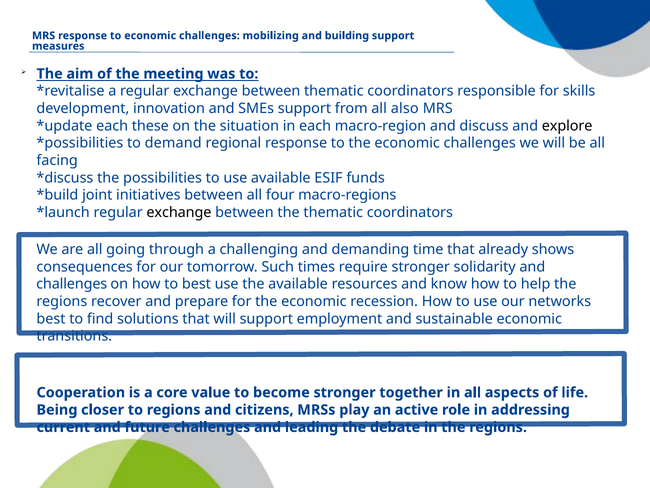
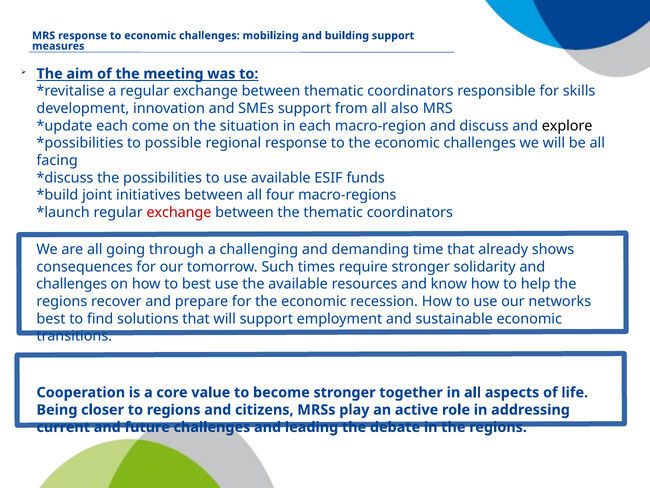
these: these -> come (150, 126)
demand: demand -> possible (173, 143)
exchange colour: black -> red (179, 212)
